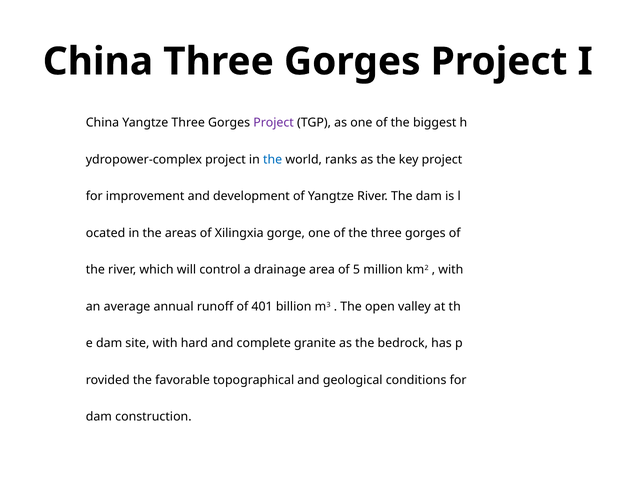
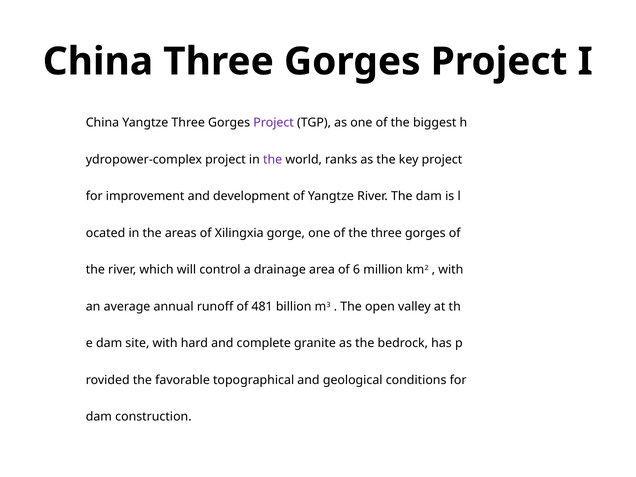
the colour: blue -> purple (273, 160)
5: 5 -> 6 (357, 270)
401: 401 -> 481 (262, 307)
